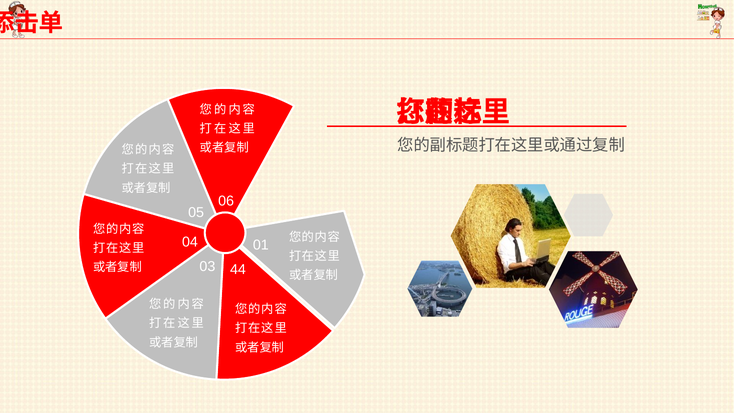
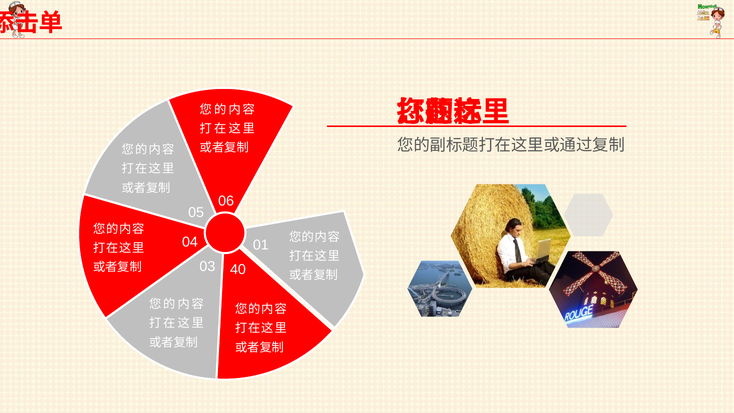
44: 44 -> 40 (238, 269)
